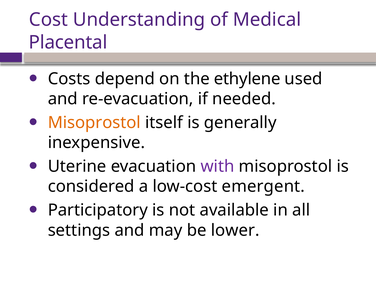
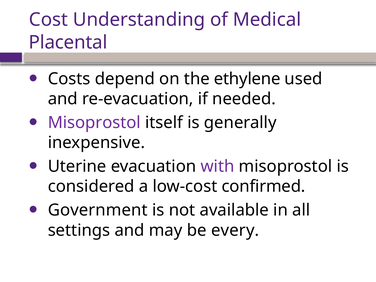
Misoprostol colour: orange -> purple (94, 123)
emergent: emergent -> confirmed (263, 186)
Participatory: Participatory -> Government (98, 210)
lower: lower -> every (235, 230)
